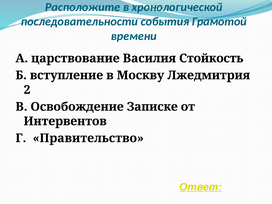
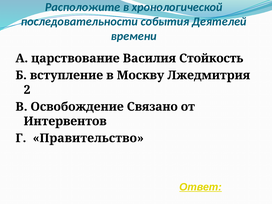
Грамотой: Грамотой -> Деятелей (219, 22)
Записке: Записке -> Связано (152, 107)
